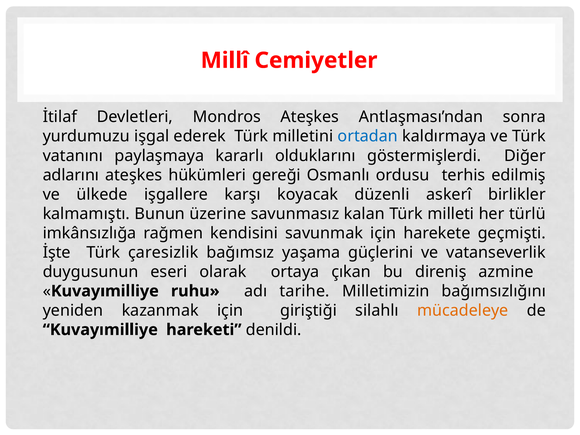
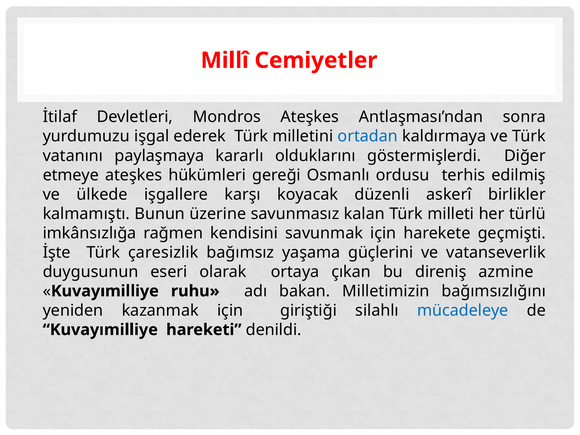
adlarını: adlarını -> etmeye (71, 175)
tarihe: tarihe -> bakan (305, 291)
mücadeleye colour: orange -> blue (463, 310)
